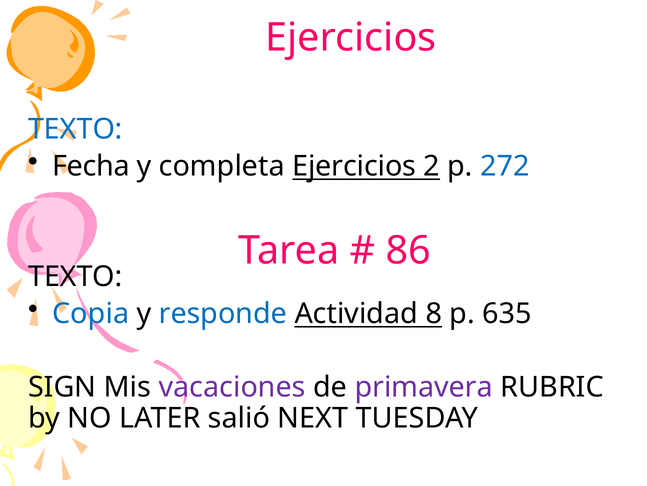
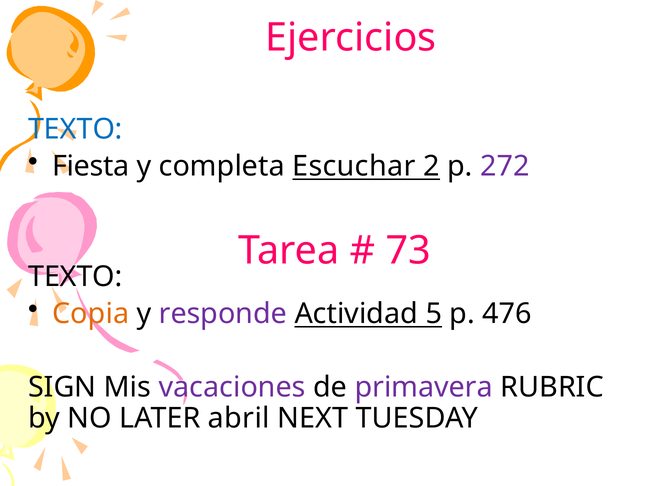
Fecha: Fecha -> Fiesta (91, 166)
completa Ejercicios: Ejercicios -> Escuchar (354, 166)
272 colour: blue -> purple (505, 166)
86: 86 -> 73 (408, 250)
Copia colour: blue -> orange (91, 313)
responde colour: blue -> purple (223, 313)
8: 8 -> 5 (434, 313)
635: 635 -> 476 (507, 313)
salió: salió -> abril (239, 418)
